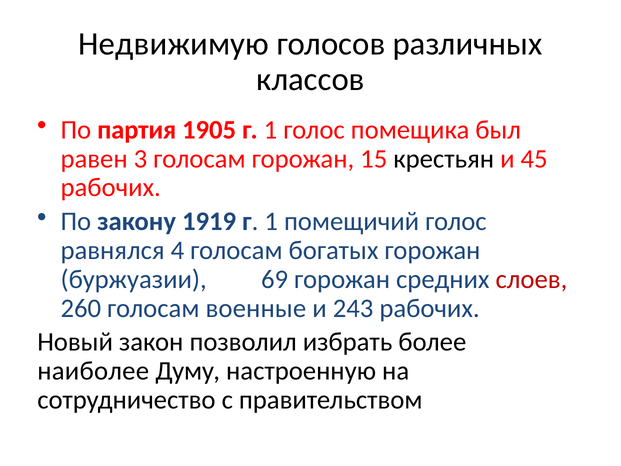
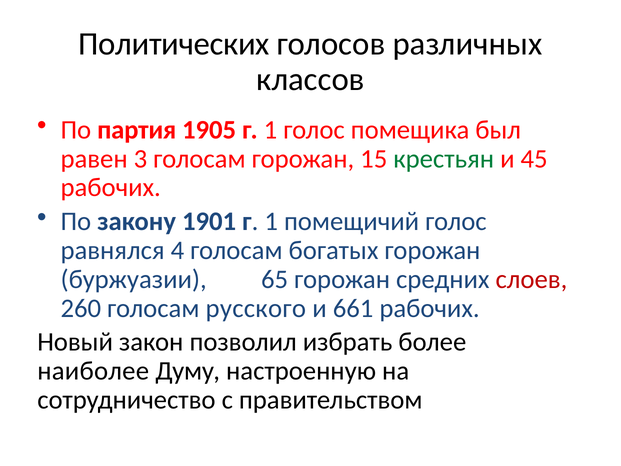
Недвижимую: Недвижимую -> Политических (174, 44)
крестьян colour: black -> green (444, 159)
1919: 1919 -> 1901 (209, 221)
69: 69 -> 65 (275, 279)
военные: военные -> русского (256, 308)
243: 243 -> 661 (353, 308)
